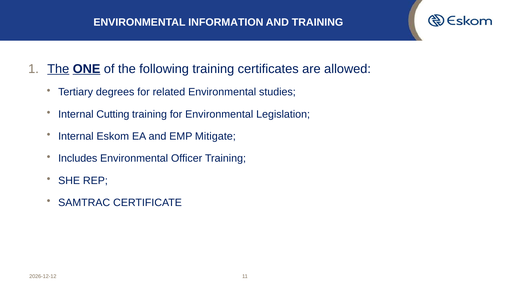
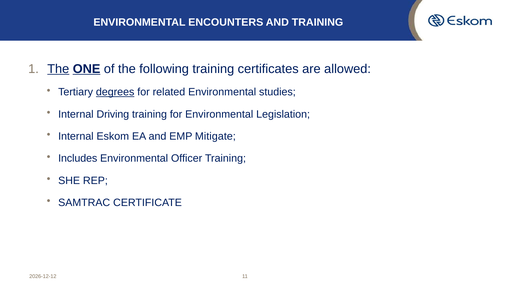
INFORMATION: INFORMATION -> ENCOUNTERS (226, 22)
degrees underline: none -> present (115, 92)
Cutting: Cutting -> Driving (113, 114)
